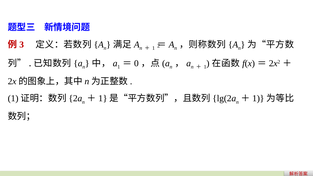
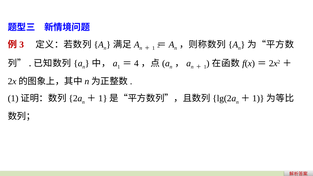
0: 0 -> 4 (136, 63)
